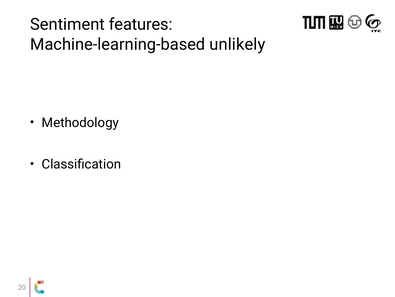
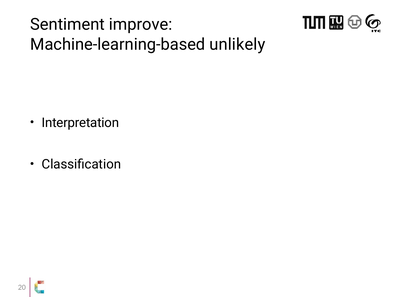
features: features -> improve (141, 24)
Methodology: Methodology -> Interpretation (80, 122)
